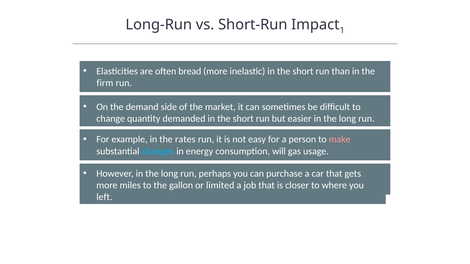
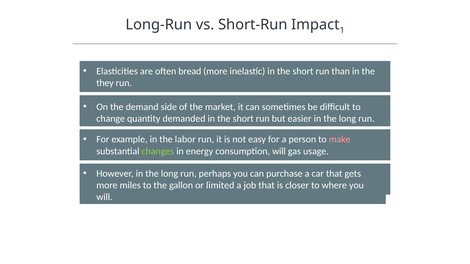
firm: firm -> they (105, 83)
rates: rates -> labor (185, 140)
changes colour: light blue -> light green (158, 151)
left: left -> will (104, 197)
